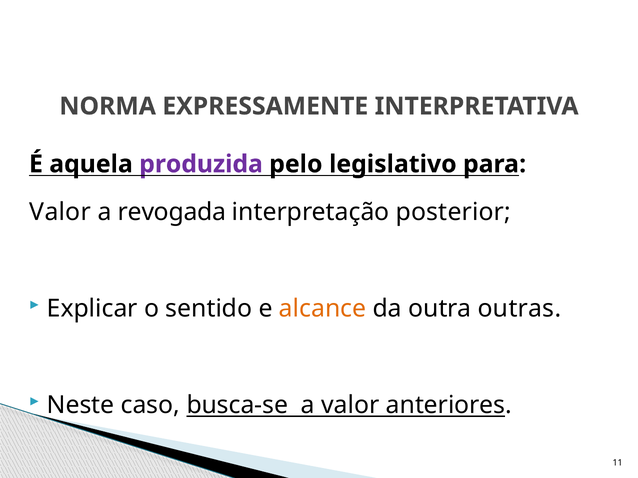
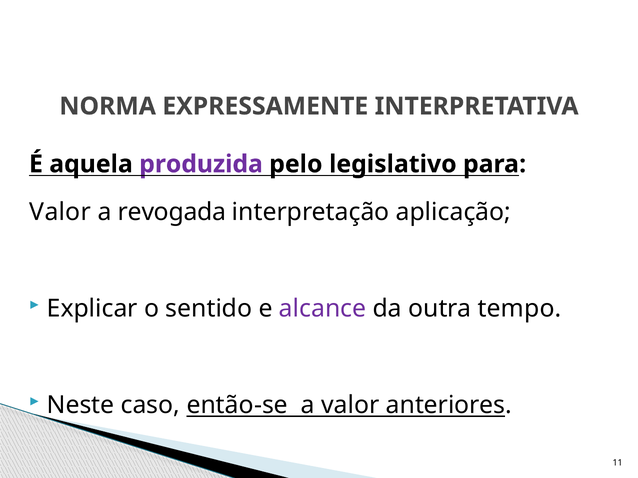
posterior: posterior -> aplicação (453, 213)
alcance colour: orange -> purple (323, 309)
outras: outras -> tempo (520, 309)
busca-se: busca-se -> então-se (237, 405)
